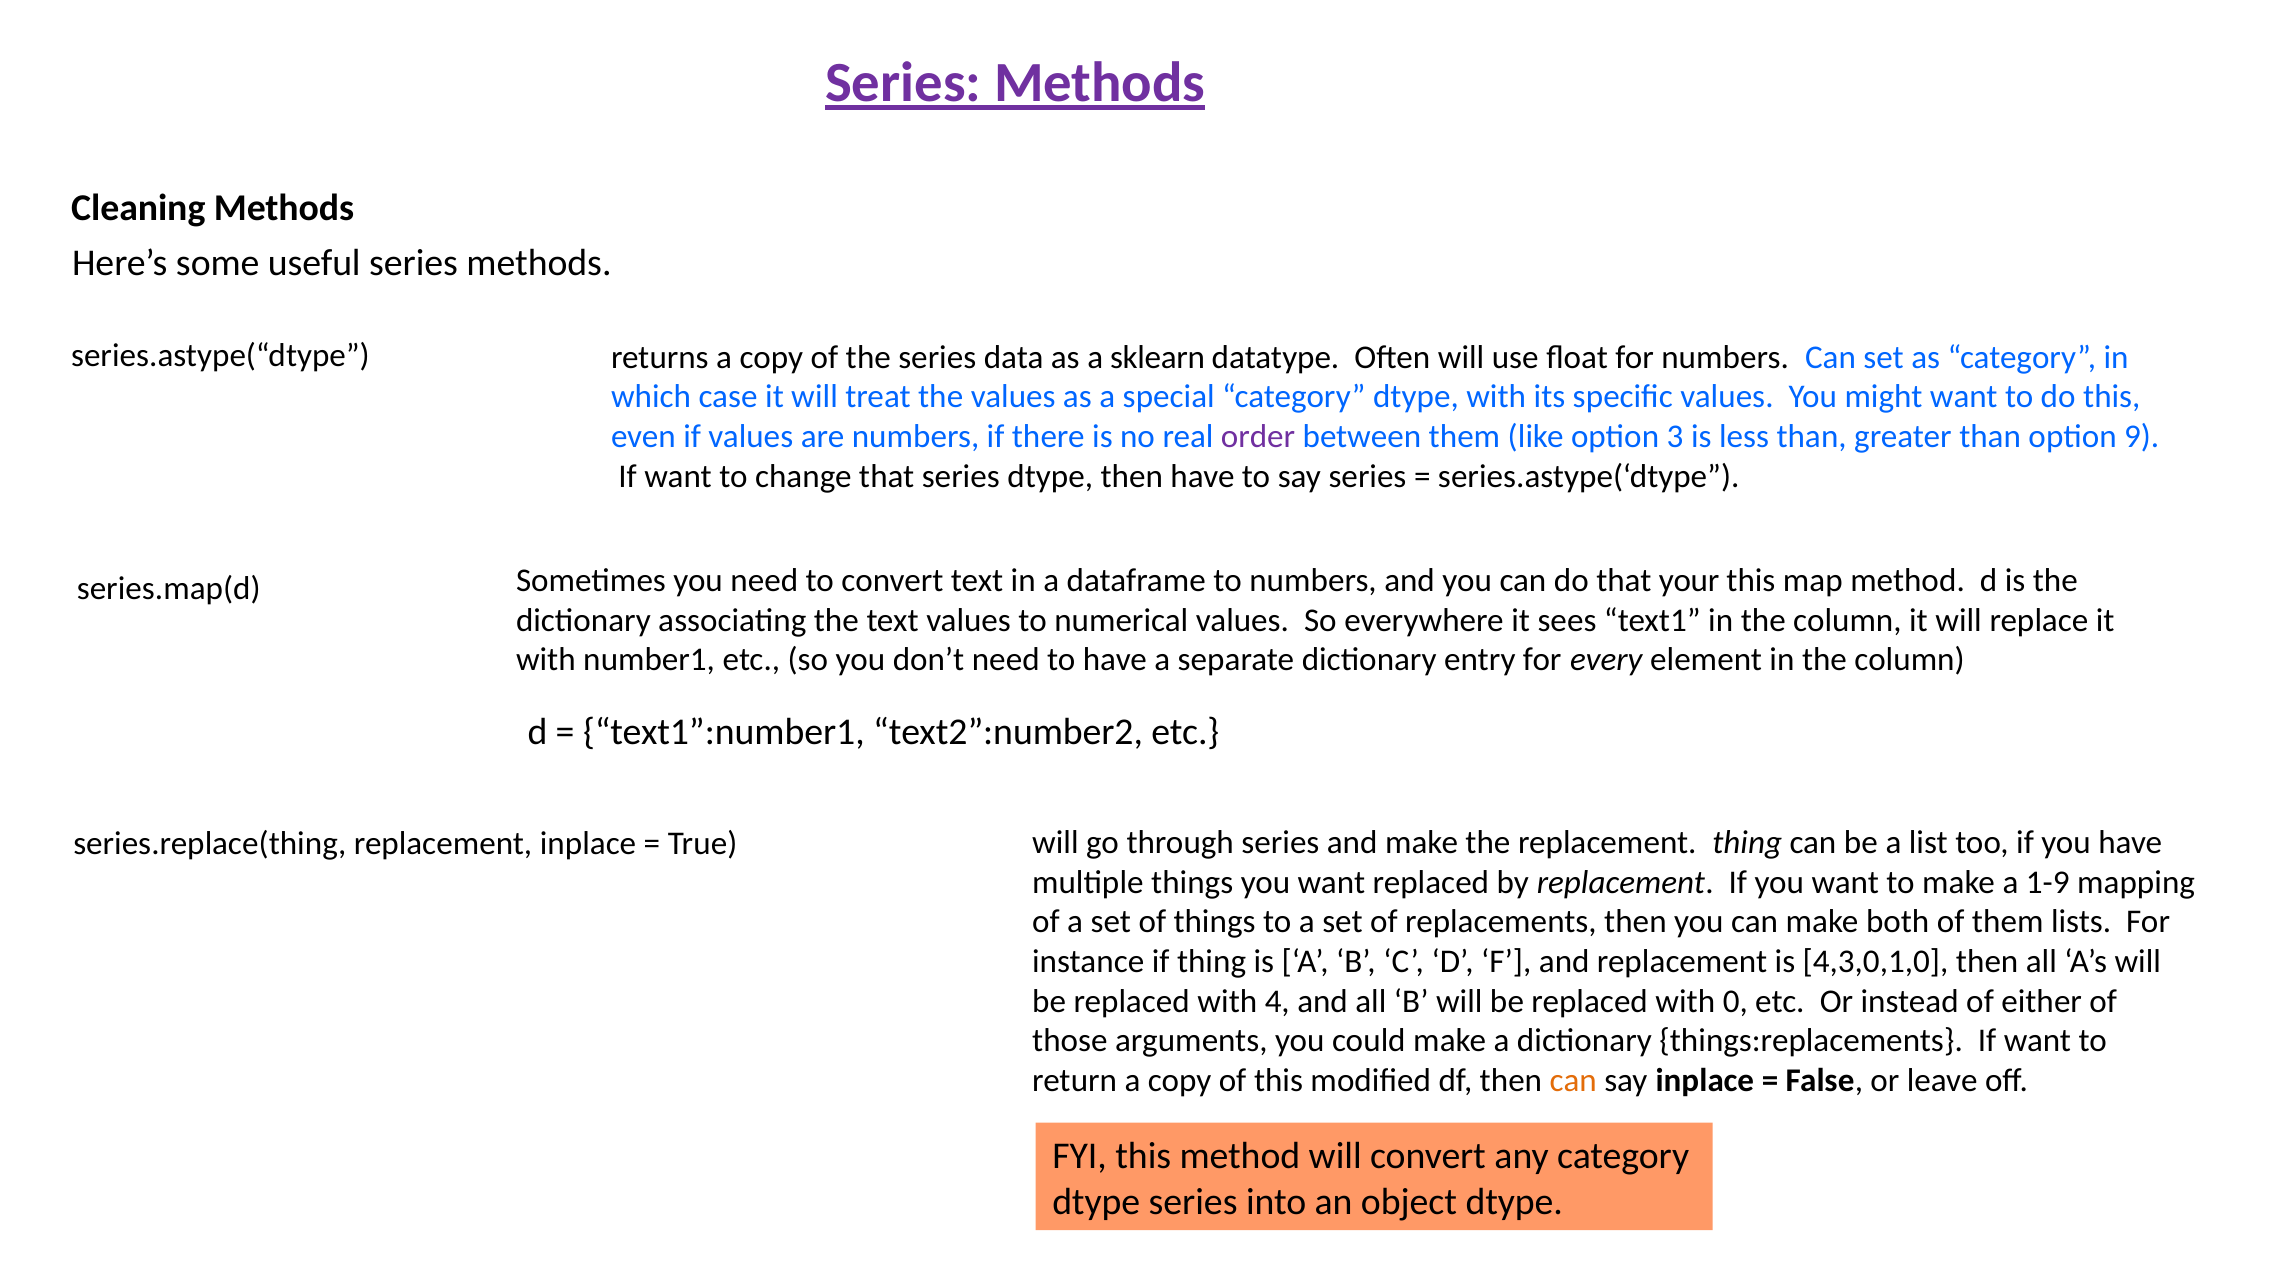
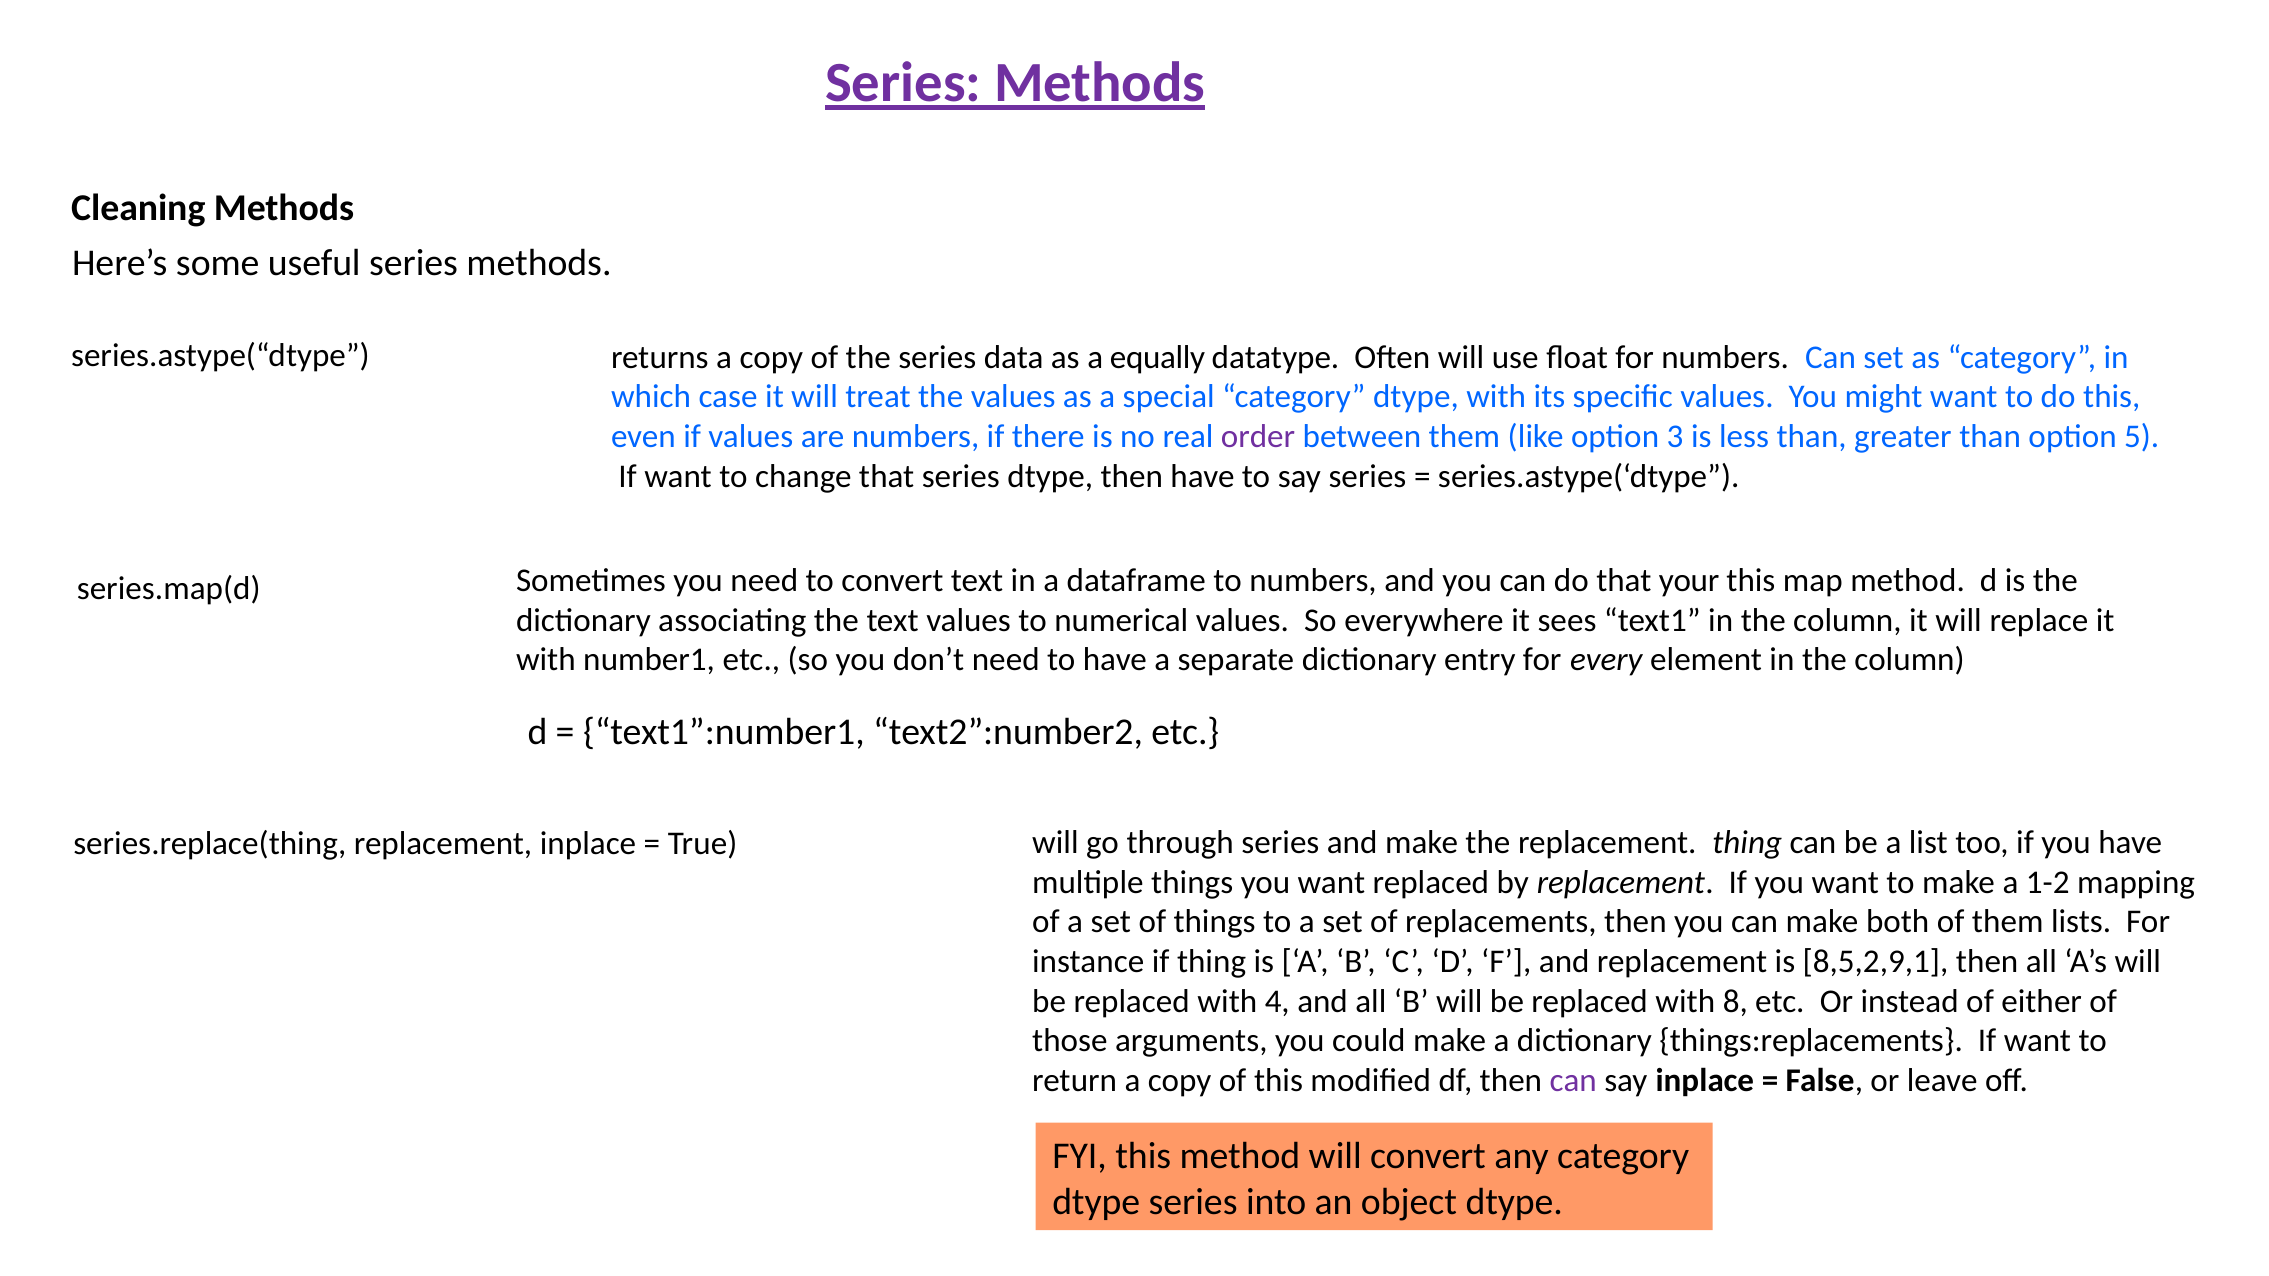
sklearn: sklearn -> equally (1158, 357)
9: 9 -> 5 (2142, 437)
1-9: 1-9 -> 1-2 (2048, 882)
4,3,0,1,0: 4,3,0,1,0 -> 8,5,2,9,1 (1875, 962)
0: 0 -> 8 (1735, 1002)
can colour: orange -> purple (1573, 1081)
